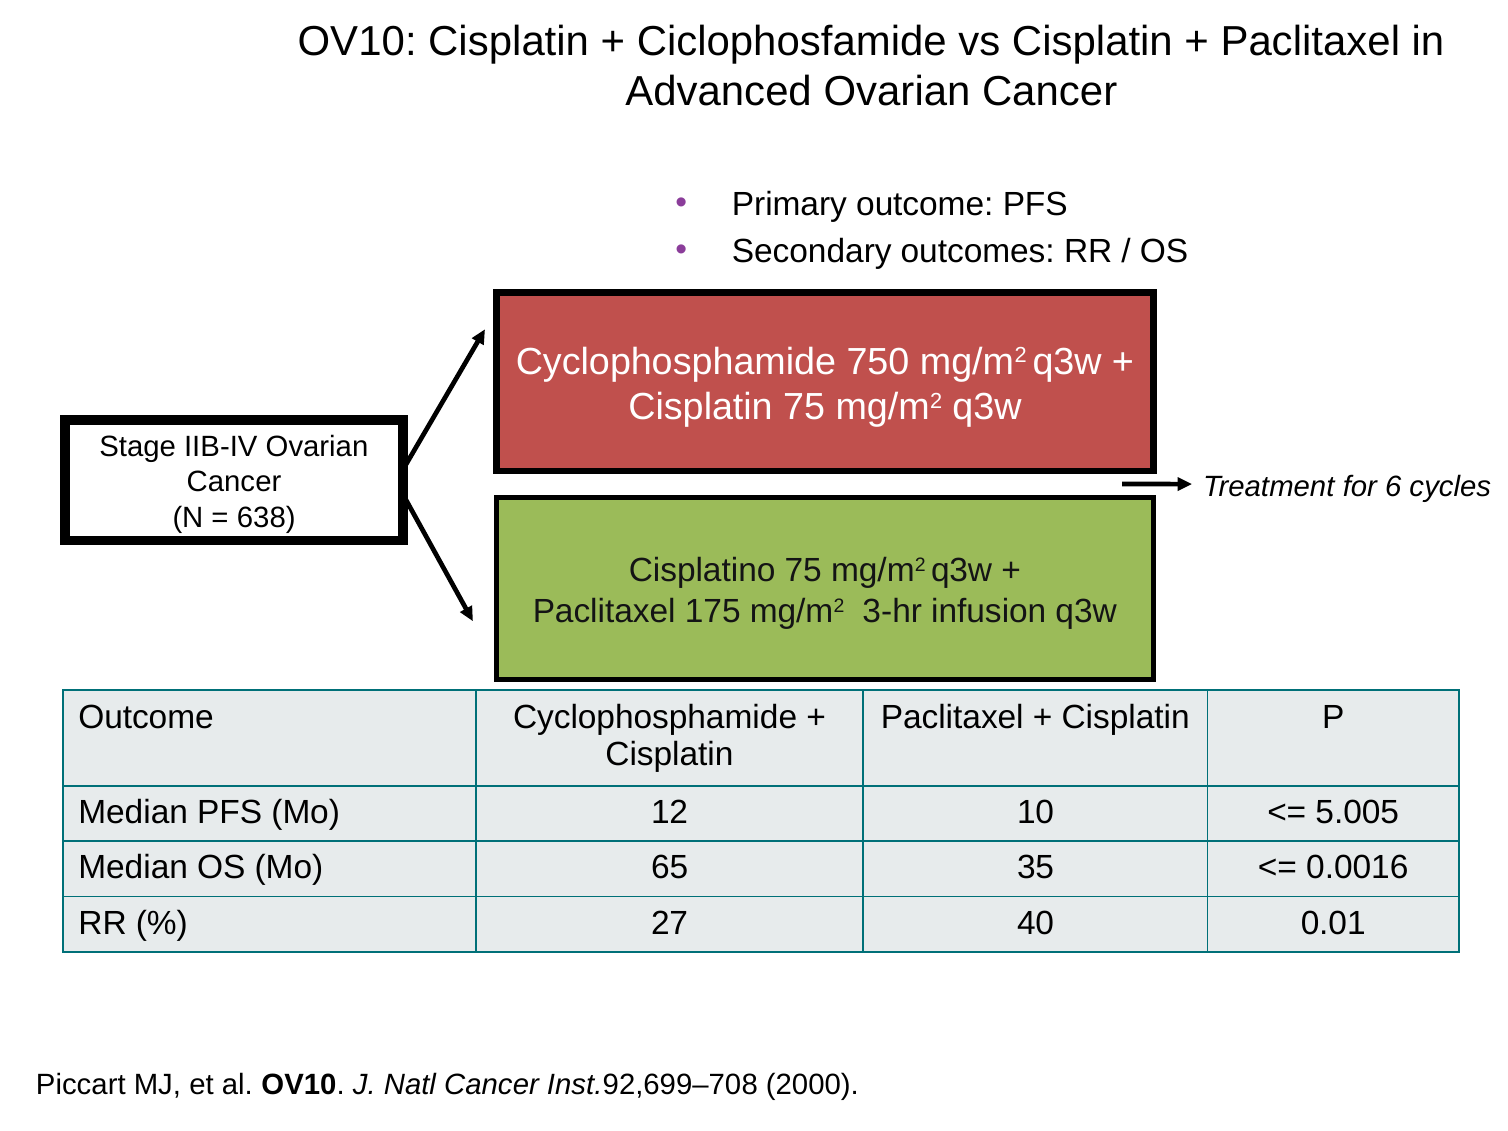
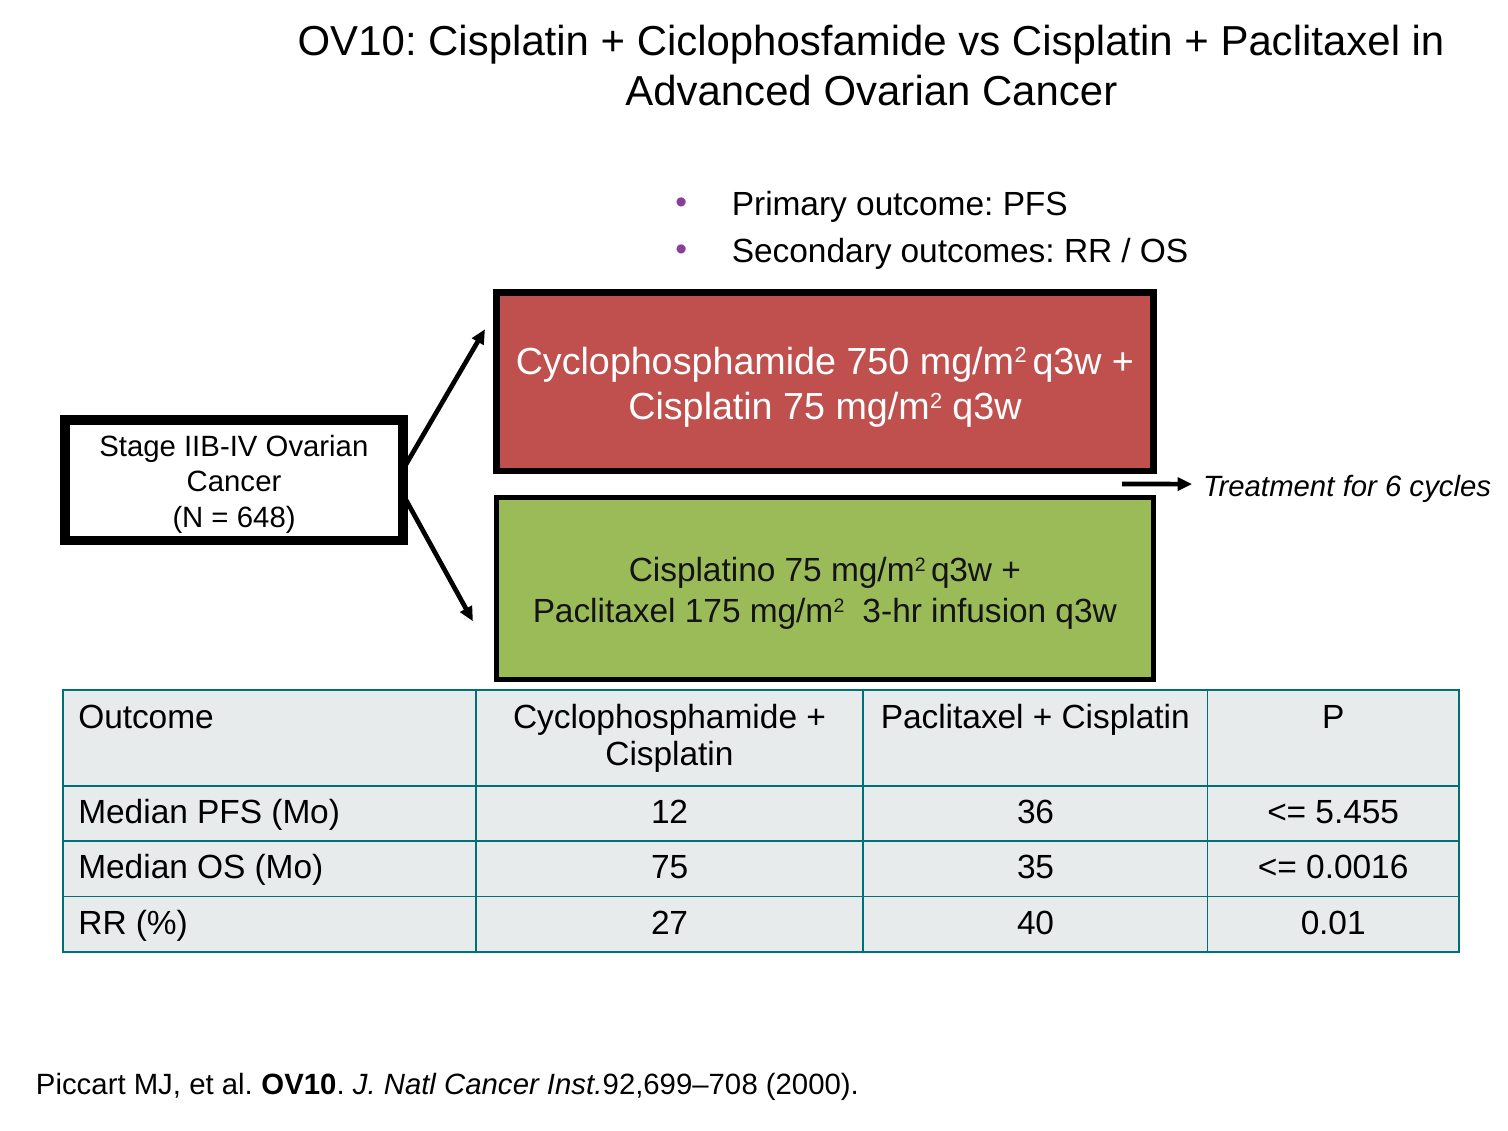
638: 638 -> 648 (266, 517)
10: 10 -> 36 (1036, 813)
5.005: 5.005 -> 5.455 (1357, 813)
Mo 65: 65 -> 75 (670, 868)
